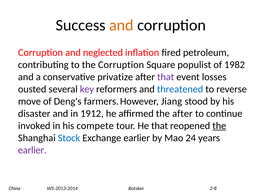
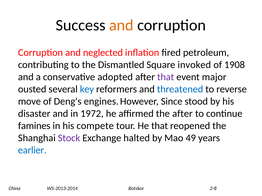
the Corruption: Corruption -> Dismantled (121, 65)
populist: populist -> invoked (194, 65)
1982: 1982 -> 1908 (235, 65)
privatize: privatize -> adopted (115, 77)
losses: losses -> major (214, 77)
key colour: purple -> blue (87, 89)
farmers: farmers -> engines (101, 102)
Jiang: Jiang -> Since (172, 102)
1912: 1912 -> 1972 (92, 114)
invoked: invoked -> famines (34, 126)
the underline: present -> none (219, 126)
Stock colour: blue -> purple (69, 138)
Exchange earlier: earlier -> halted (137, 138)
24: 24 -> 49 (191, 138)
earlier colour: purple -> blue (32, 151)
